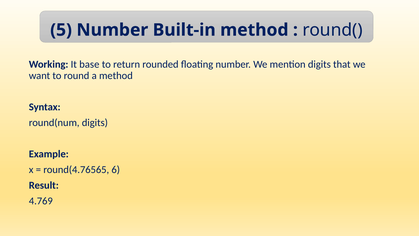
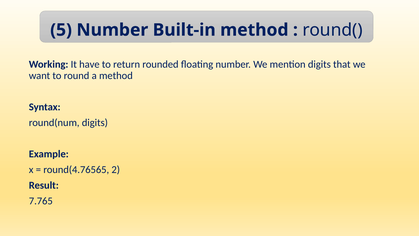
base: base -> have (89, 64)
6: 6 -> 2 (116, 170)
4.769: 4.769 -> 7.765 (41, 201)
